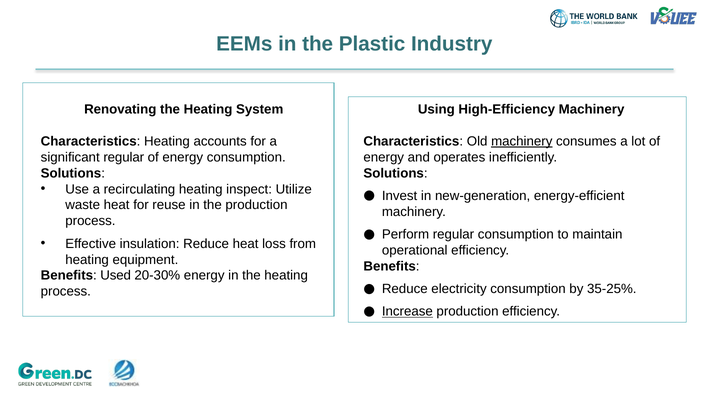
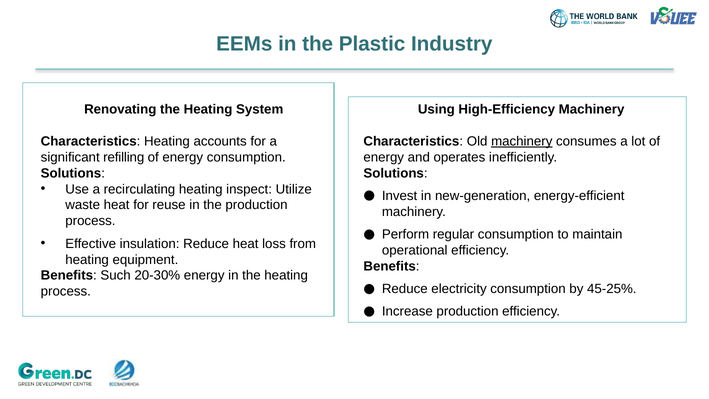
significant regular: regular -> refilling (124, 157)
Used: Used -> Such (116, 275)
35-25%: 35-25% -> 45-25% (612, 289)
Increase underline: present -> none (407, 311)
